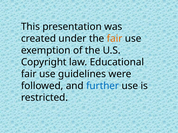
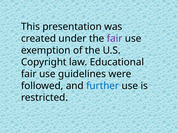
fair colour: orange -> purple (115, 39)
